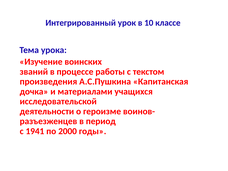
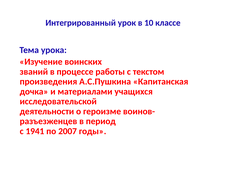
2000: 2000 -> 2007 (68, 131)
